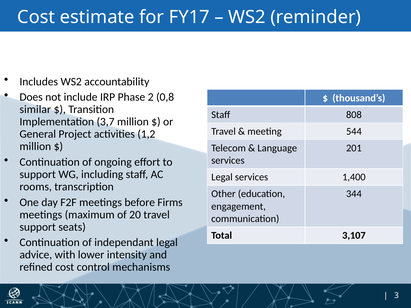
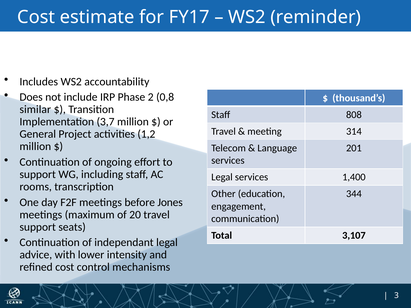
544: 544 -> 314 (354, 131)
Firms: Firms -> Jones (170, 202)
